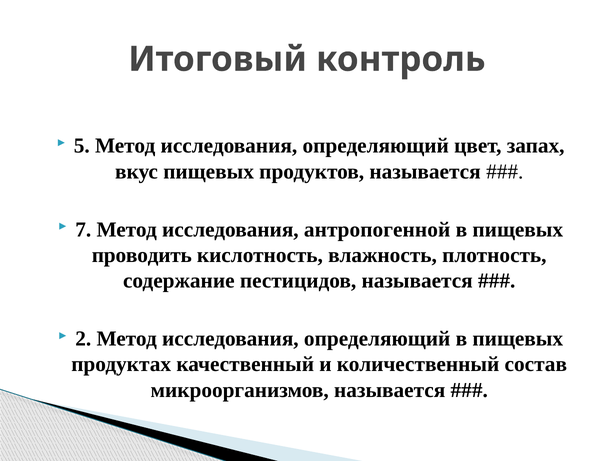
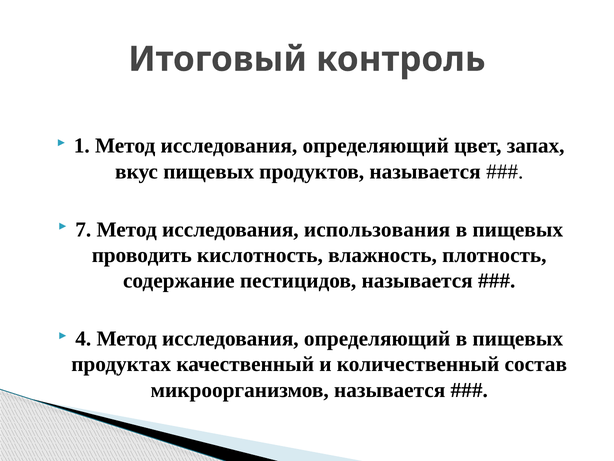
5: 5 -> 1 (82, 146)
антропогенной: антропогенной -> использования (377, 229)
2: 2 -> 4 (83, 338)
